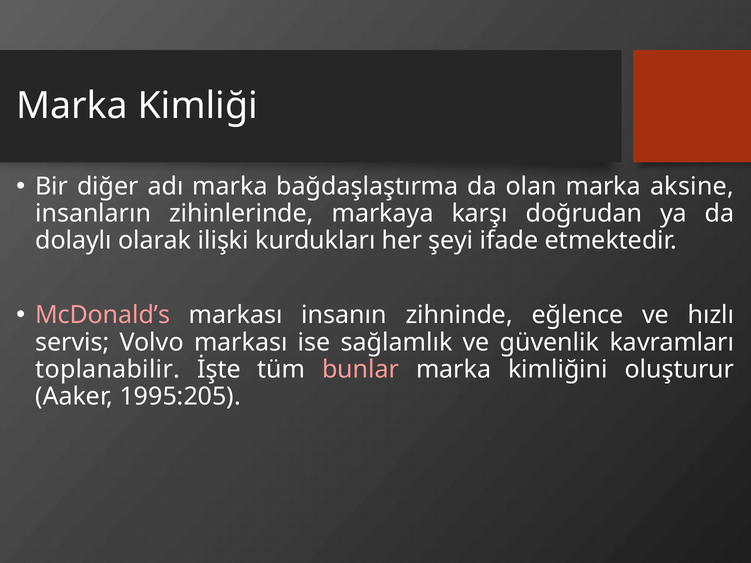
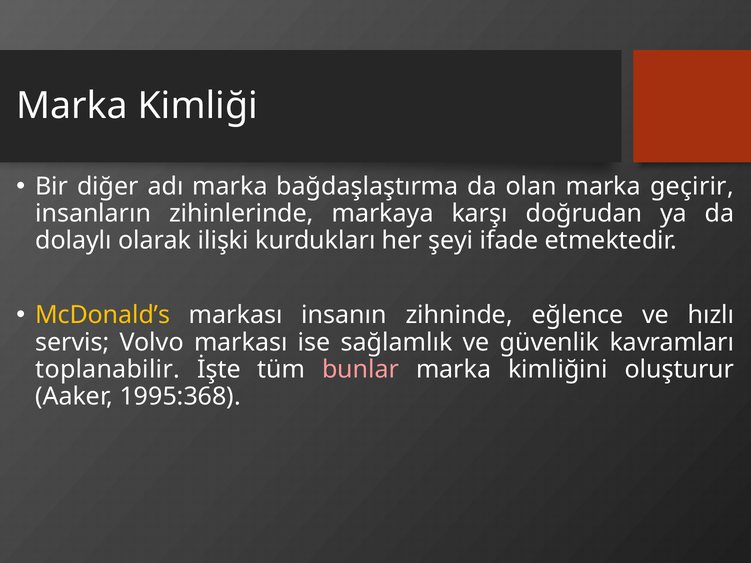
aksine: aksine -> geçirir (692, 186)
McDonald’s colour: pink -> yellow (103, 315)
1995:205: 1995:205 -> 1995:368 (180, 396)
